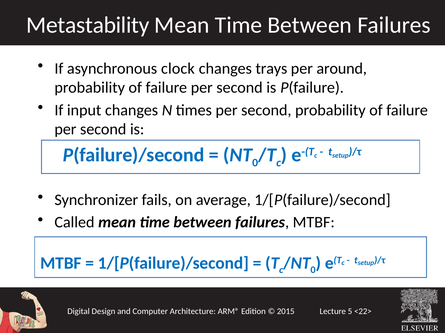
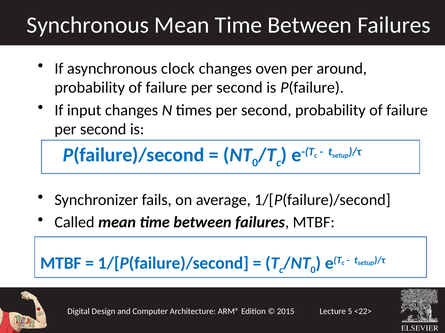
Metastability: Metastability -> Synchronous (88, 25)
trays: trays -> oven (271, 69)
